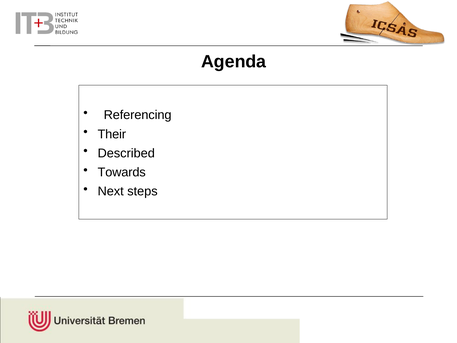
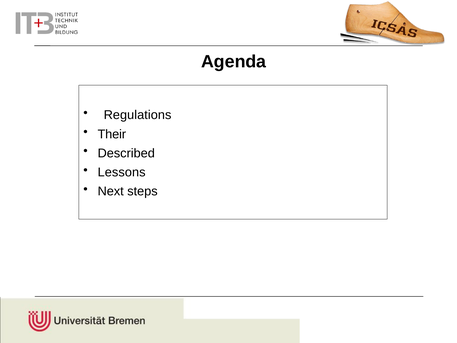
Referencing: Referencing -> Regulations (138, 115)
Towards: Towards -> Lessons (122, 172)
